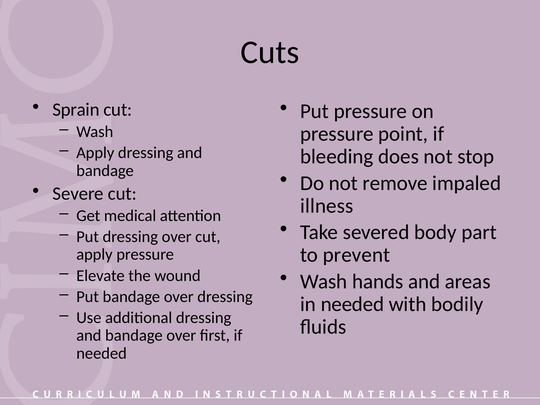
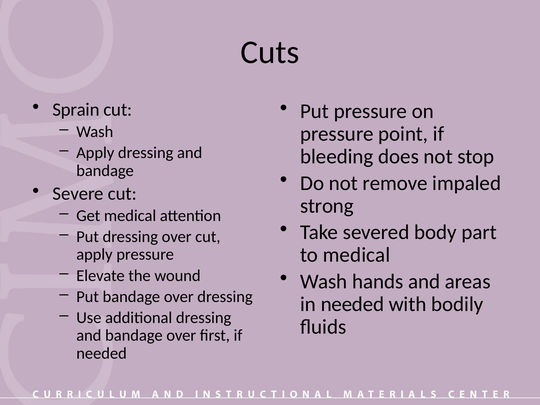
illness: illness -> strong (327, 206)
to prevent: prevent -> medical (357, 255)
